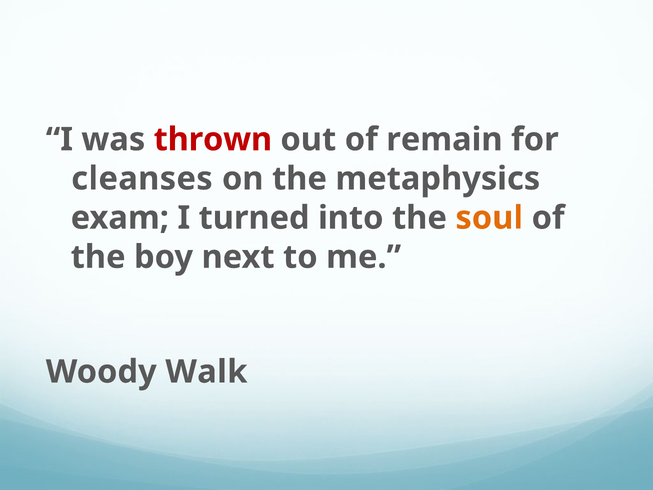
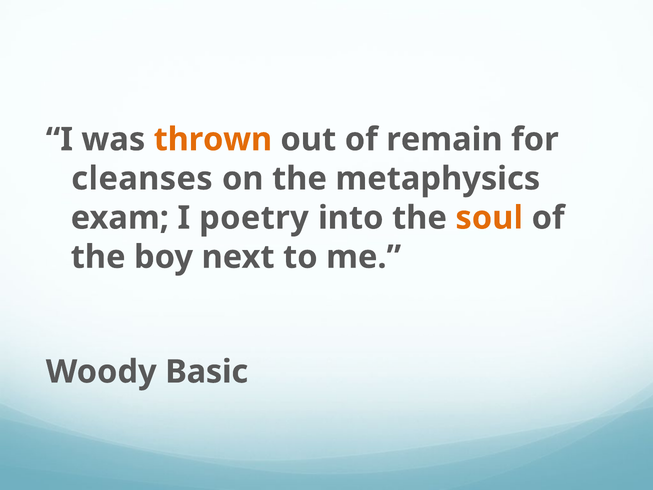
thrown colour: red -> orange (213, 139)
turned: turned -> poetry (254, 218)
Walk: Walk -> Basic (207, 372)
